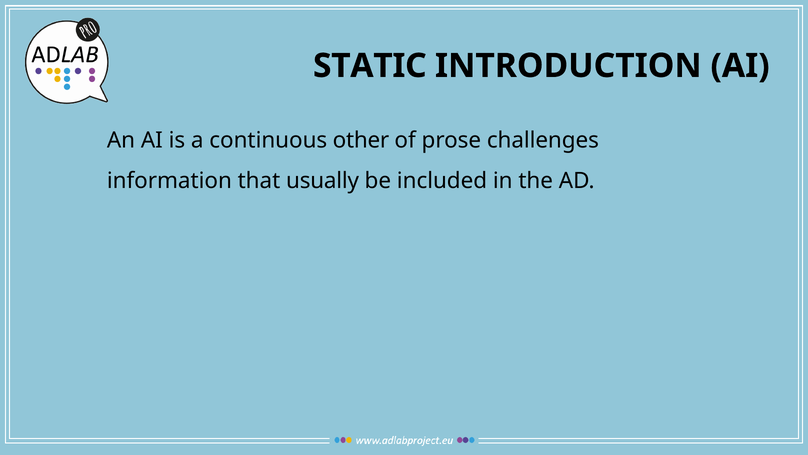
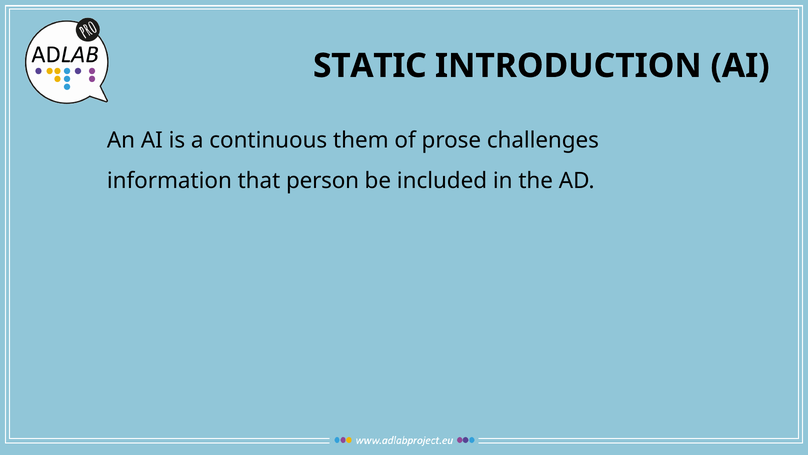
other: other -> them (361, 140)
usually: usually -> person (323, 181)
